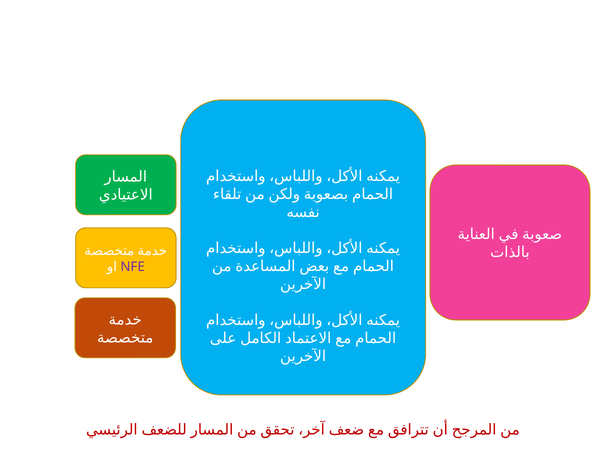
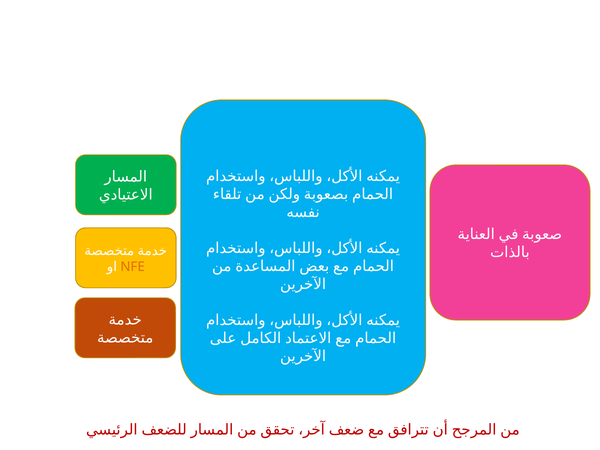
NFE colour: purple -> orange (133, 267)
